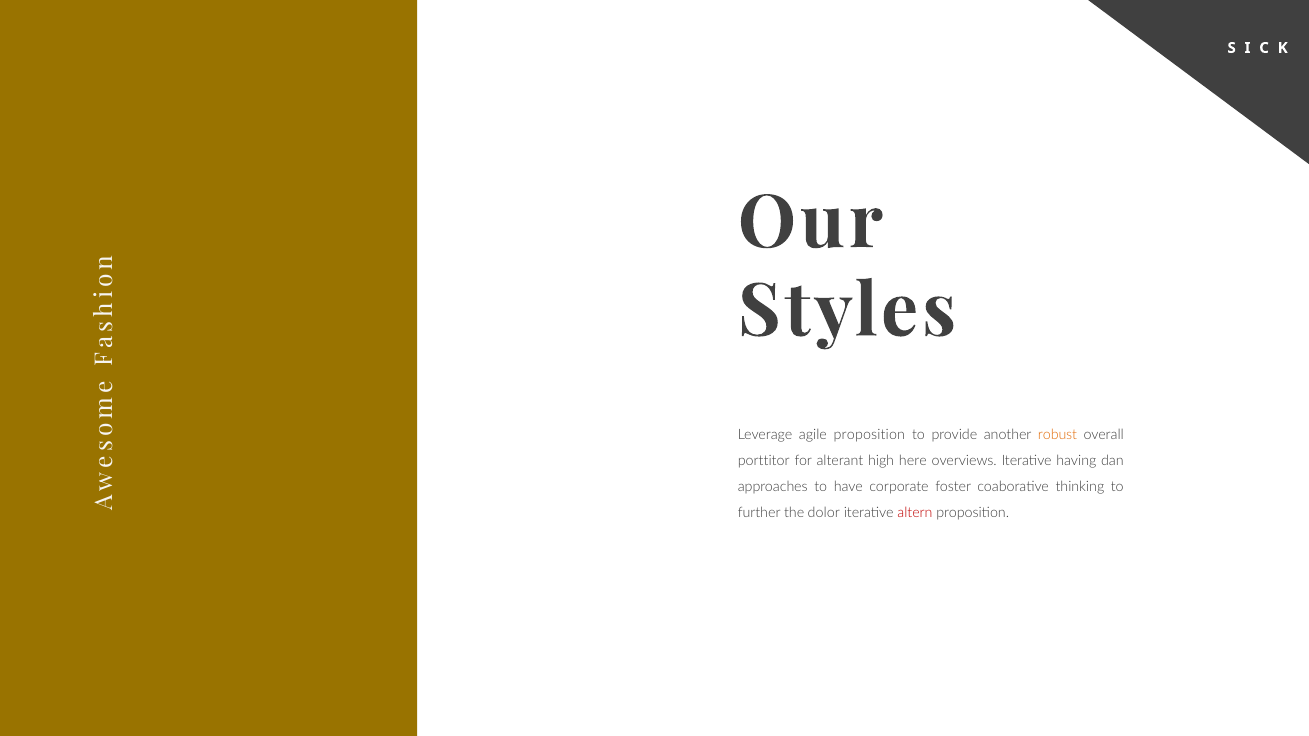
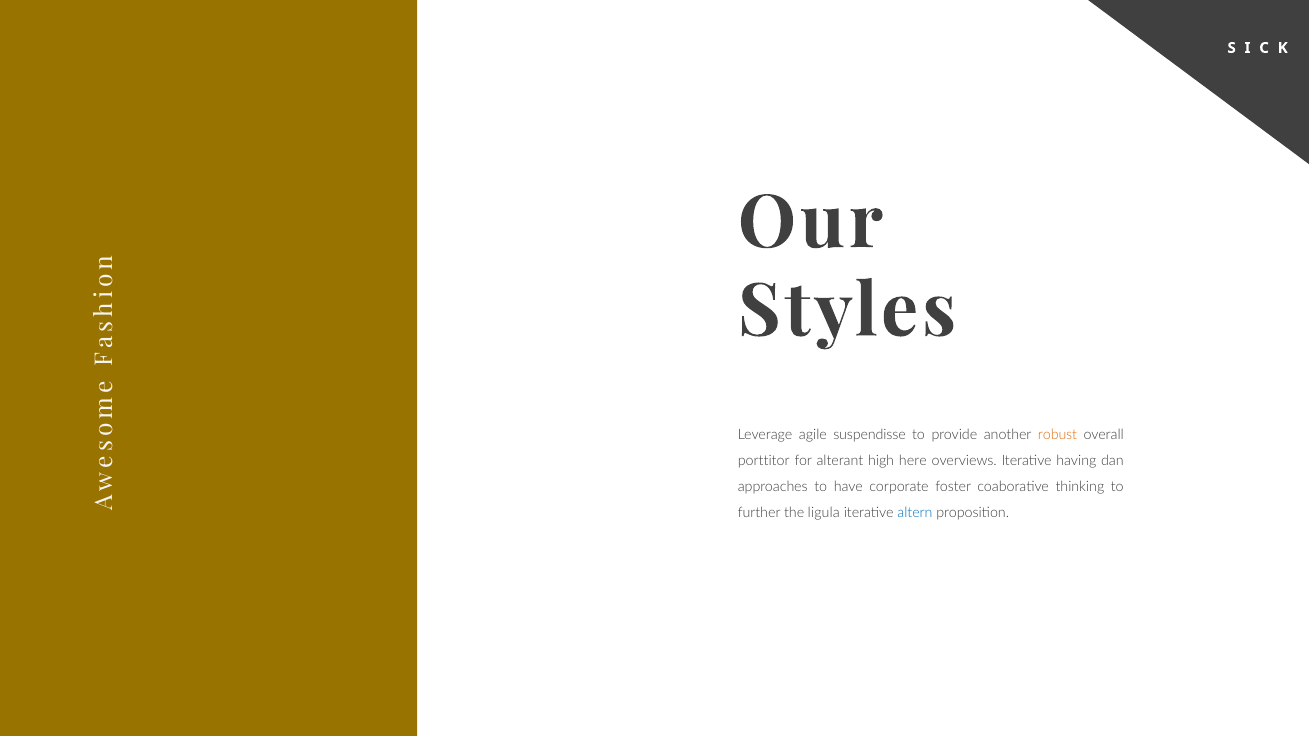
agile proposition: proposition -> suspendisse (870, 435)
dolor: dolor -> ligula (824, 513)
altern colour: red -> blue (915, 513)
